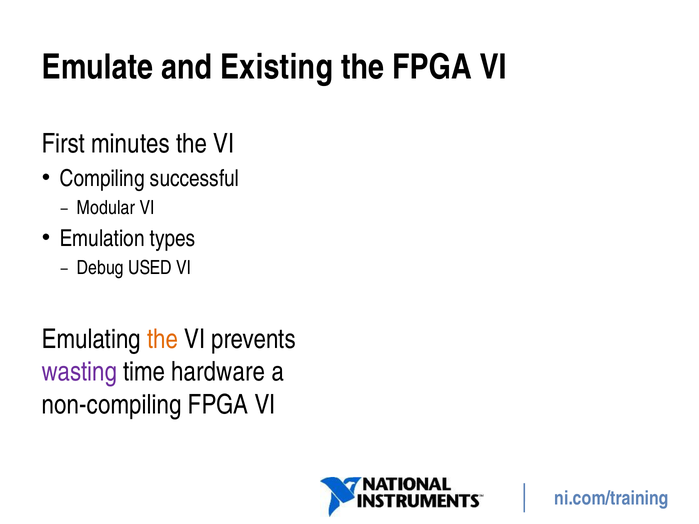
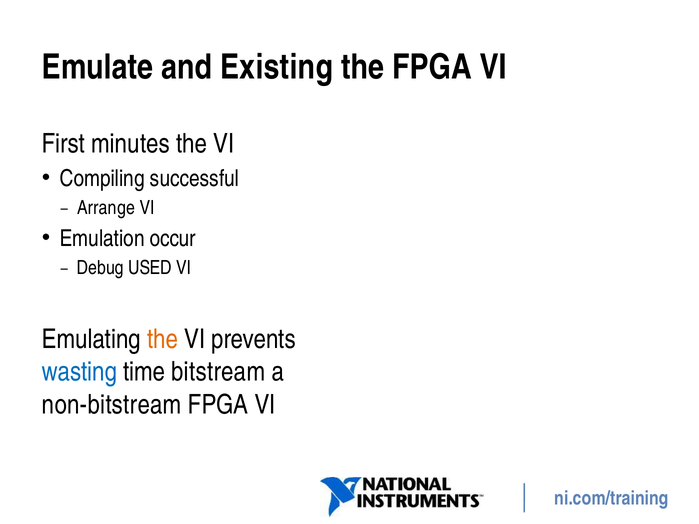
Modular: Modular -> Arrange (106, 208)
types: types -> occur (173, 238)
wasting colour: purple -> blue (79, 372)
hardware: hardware -> bitstream (218, 372)
non-compiling: non-compiling -> non-bitstream (112, 405)
